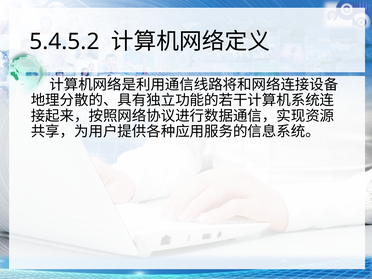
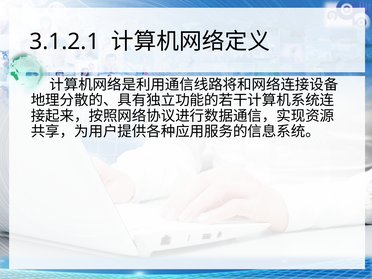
5.4.5.2: 5.4.5.2 -> 3.1.2.1 (64, 42)
